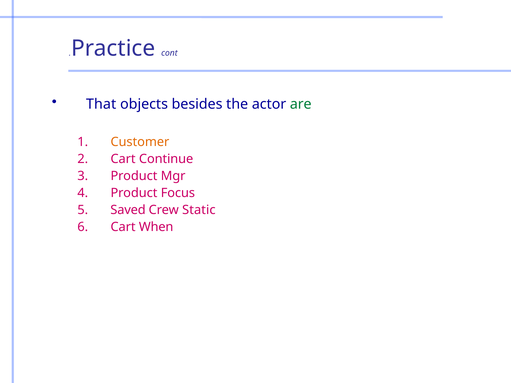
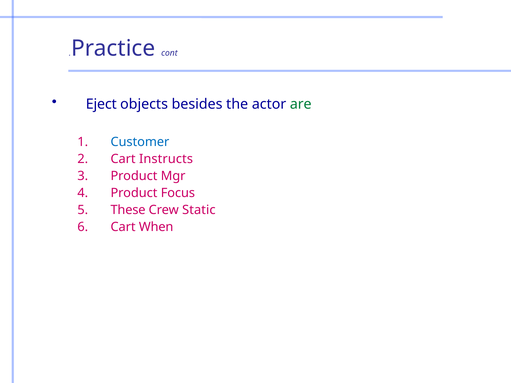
That: That -> Eject (101, 104)
Customer colour: orange -> blue (140, 142)
Continue: Continue -> Instructs (166, 159)
Saved: Saved -> These (128, 210)
